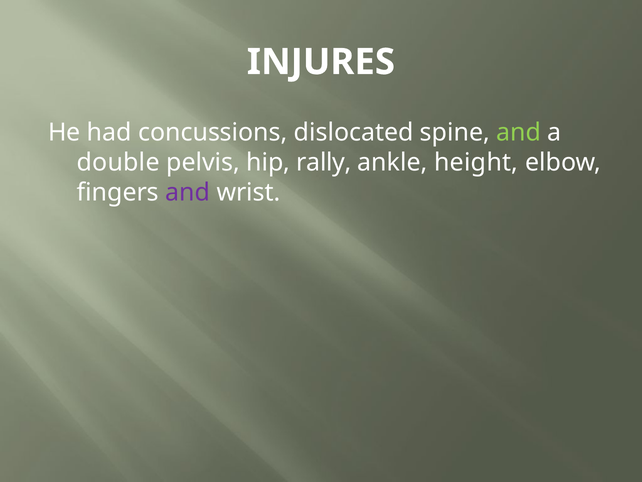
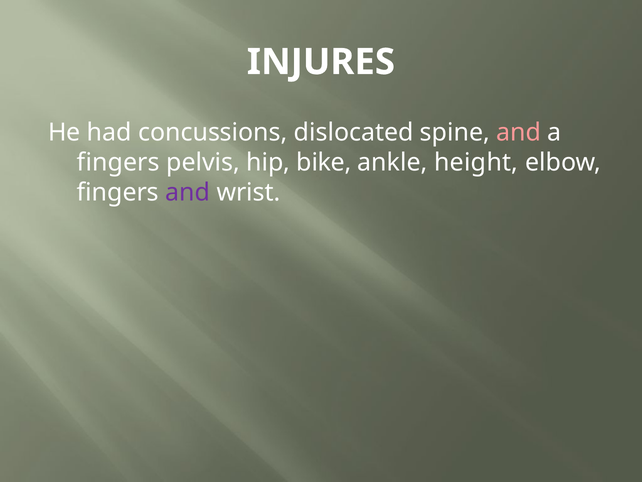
and colour: light green -> pink (519, 132)
double: double -> fingers (118, 162)
rally: rally -> bike (324, 162)
